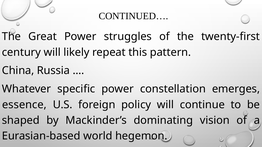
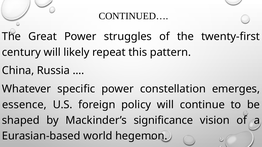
dominating: dominating -> significance (163, 121)
